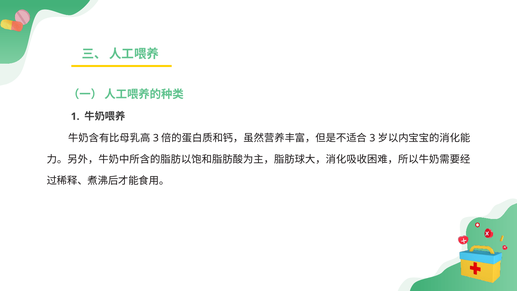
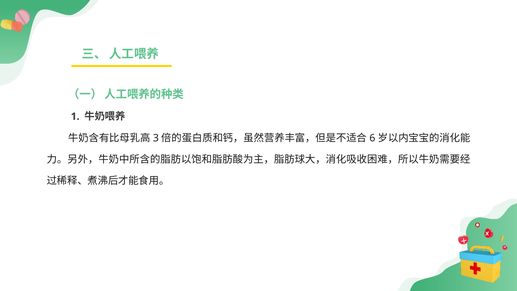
3: 3 -> 6 (372, 138)
